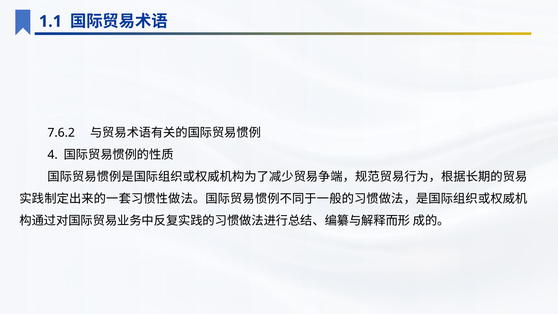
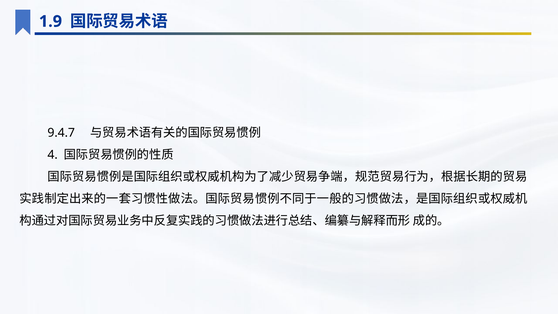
1.1: 1.1 -> 1.9 (50, 21)
7.6.2: 7.6.2 -> 9.4.7 (61, 133)
